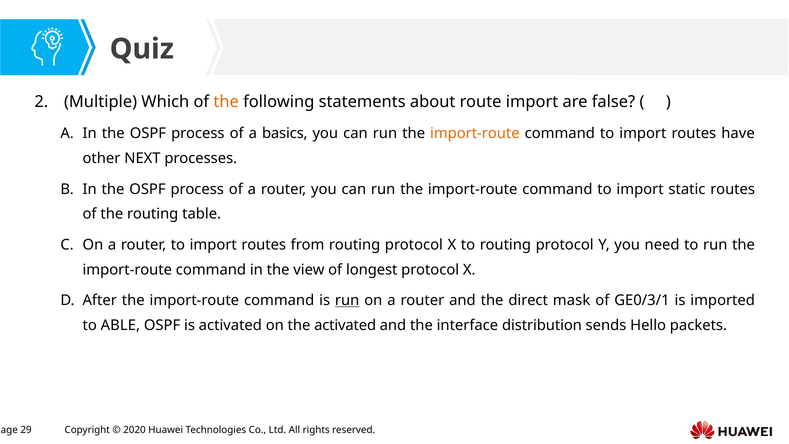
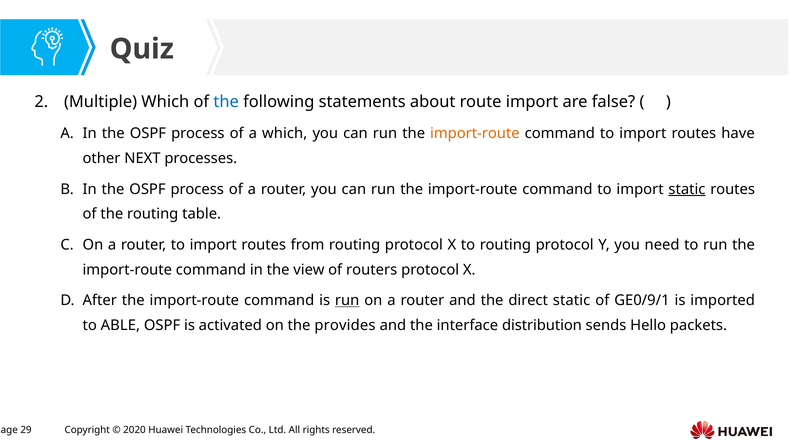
the colour: orange -> blue (226, 102)
a basics: basics -> which (285, 134)
static underline: none -> present (687, 189)
longest: longest -> routers (372, 270)
direct mask: mask -> static (572, 300)
GE0/3/1: GE0/3/1 -> GE0/9/1 (642, 300)
the activated: activated -> provides (345, 325)
